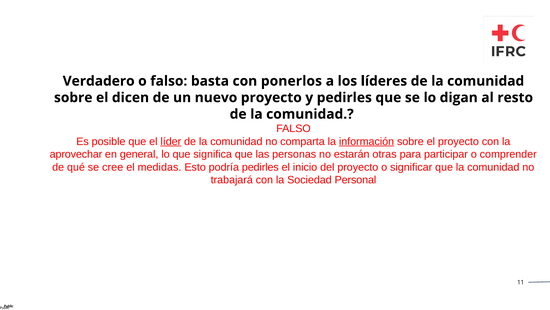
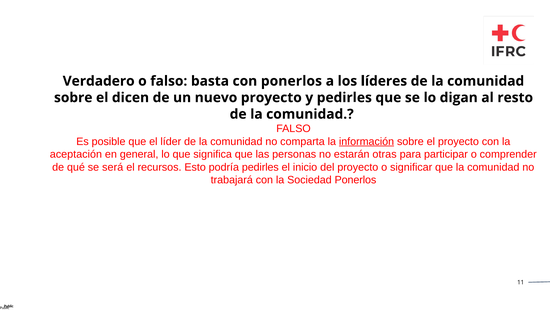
líder underline: present -> none (171, 141)
aprovechar: aprovechar -> aceptación (76, 154)
cree: cree -> será (113, 167)
medidas: medidas -> recursos (160, 167)
Sociedad Personal: Personal -> Ponerlos (355, 180)
